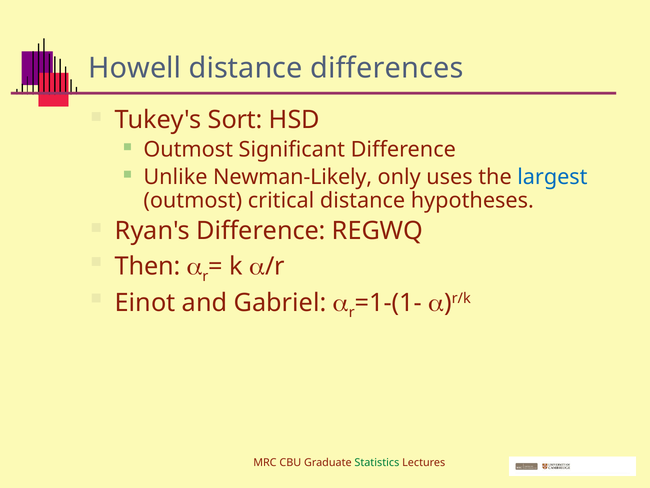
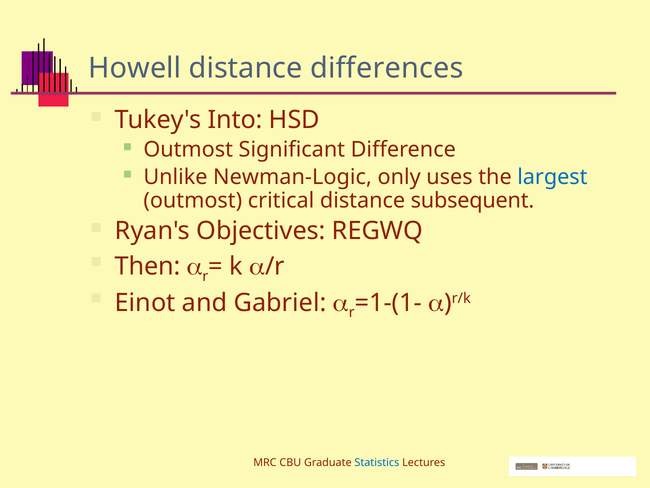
Sort: Sort -> Into (235, 120)
Newman-Likely: Newman-Likely -> Newman-Logic (292, 177)
hypotheses: hypotheses -> subsequent (472, 200)
Ryan's Difference: Difference -> Objectives (261, 231)
Statistics colour: green -> blue (377, 462)
